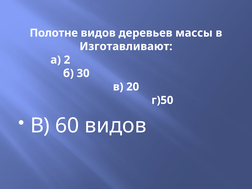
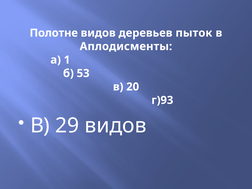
массы: массы -> пыток (194, 33)
Изготавливают: Изготавливают -> Аплодисменты (126, 46)
2: 2 -> 1 (67, 60)
30: 30 -> 53 (83, 73)
г)50: г)50 -> г)93 (162, 100)
60: 60 -> 29 (67, 126)
